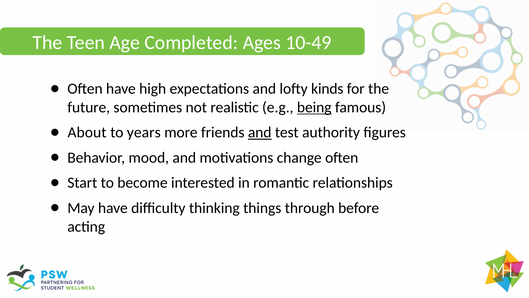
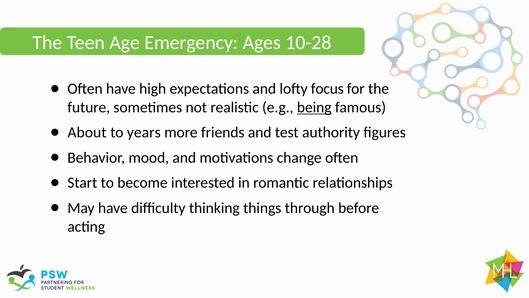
Completed: Completed -> Emergency (191, 43)
10-49: 10-49 -> 10-28 (309, 43)
kinds: kinds -> focus (327, 89)
and underline: present -> none (260, 132)
